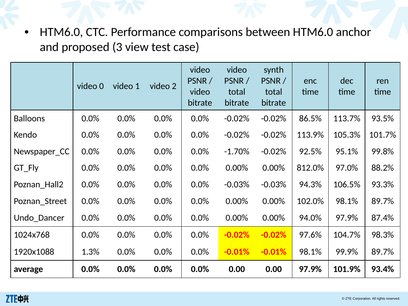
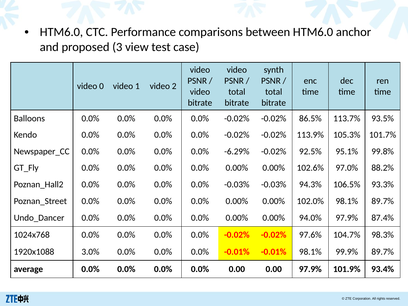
-1.70%: -1.70% -> -6.29% (237, 151)
812.0%: 812.0% -> 102.6% (310, 168)
1.3%: 1.3% -> 3.0% (90, 252)
